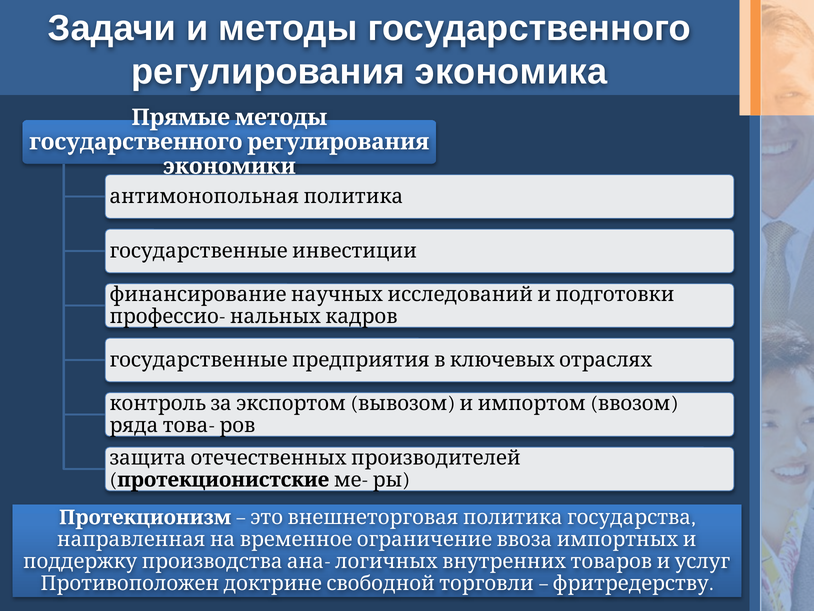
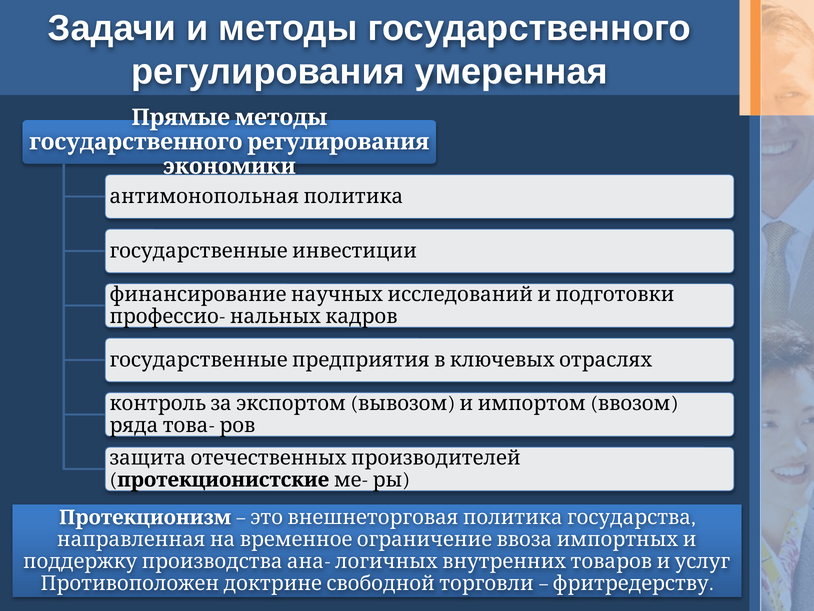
экономика: экономика -> умеренная (511, 72)
